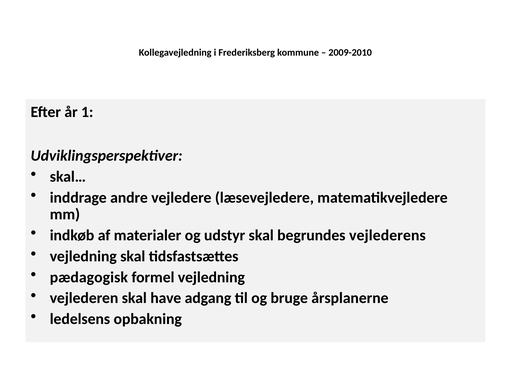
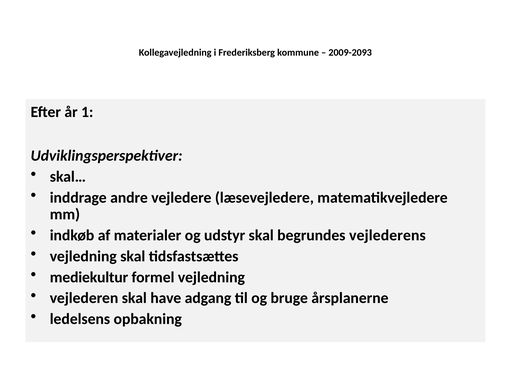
2009-2010: 2009-2010 -> 2009-2093 (350, 53)
pædagogisk: pædagogisk -> mediekultur (89, 277)
